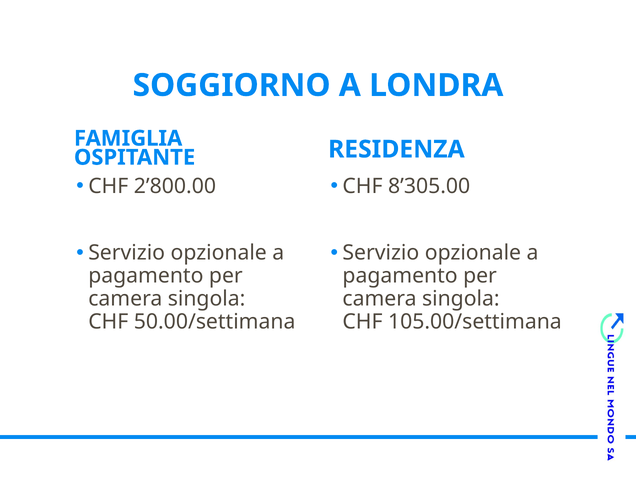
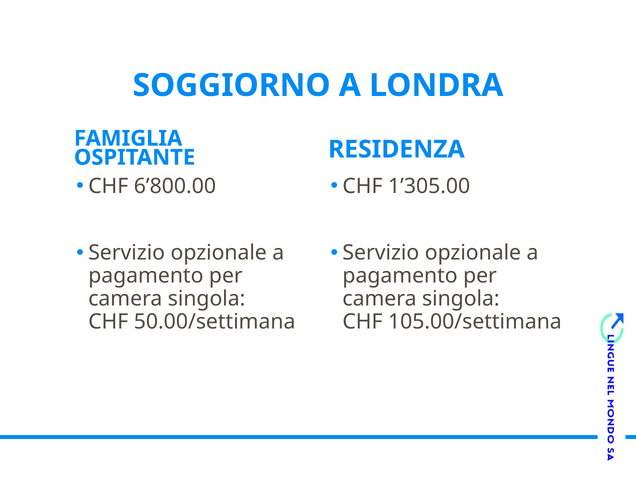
2’800.00: 2’800.00 -> 6’800.00 (175, 186)
8’305.00: 8’305.00 -> 1’305.00 (429, 186)
